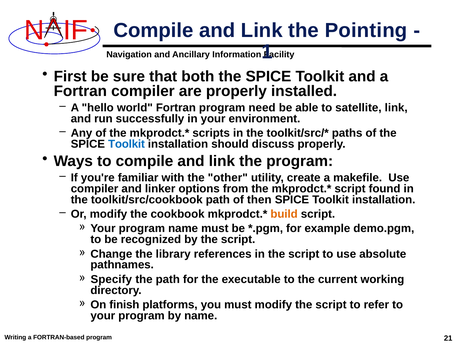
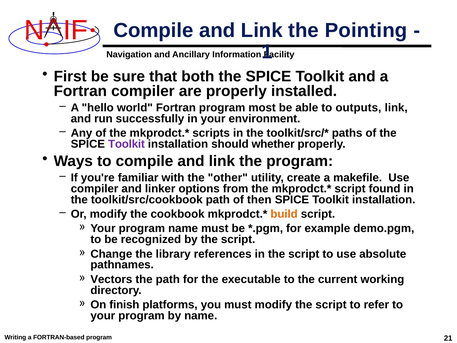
need: need -> most (262, 108)
satellite: satellite -> outputs (358, 108)
Toolkit colour: blue -> purple (127, 144)
discuss: discuss -> whether (273, 144)
Specify: Specify -> Vectors (111, 279)
